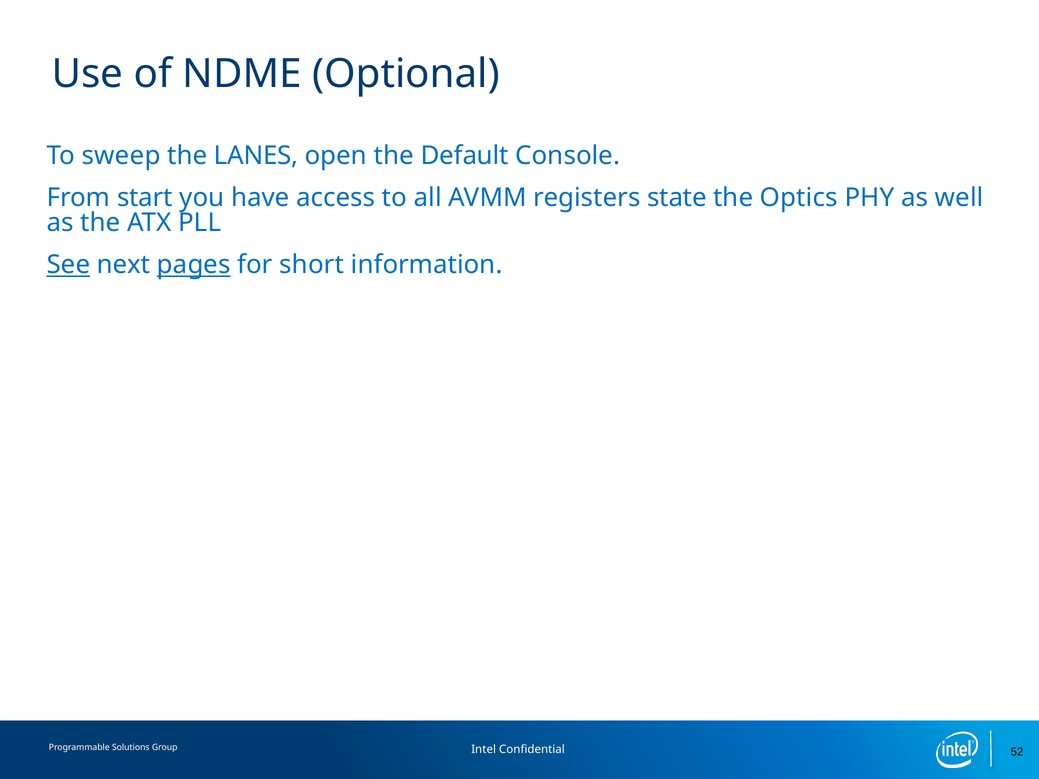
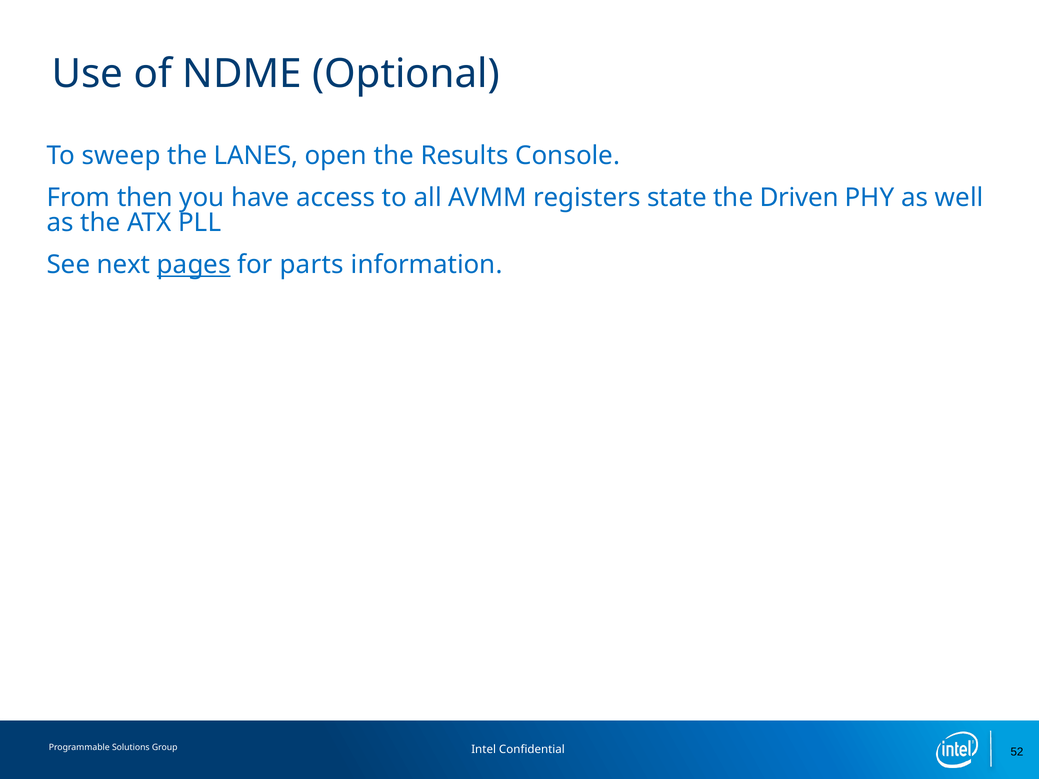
Default: Default -> Results (465, 156)
start: start -> then (145, 198)
Optics: Optics -> Driven (799, 198)
See underline: present -> none (68, 265)
short: short -> parts (312, 265)
